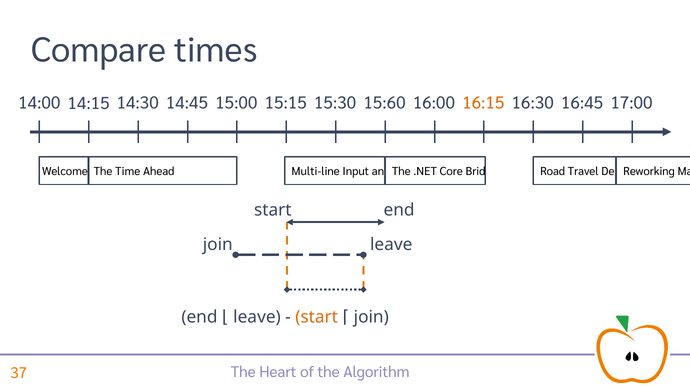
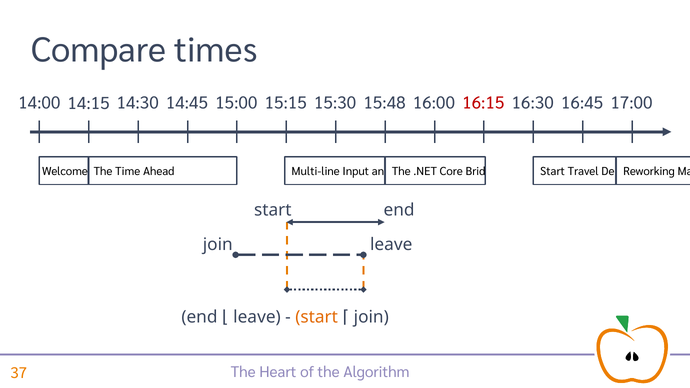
15:60: 15:60 -> 15:48 (385, 103)
16:15 colour: orange -> red (483, 103)
Brid Road: Road -> Start (553, 171)
